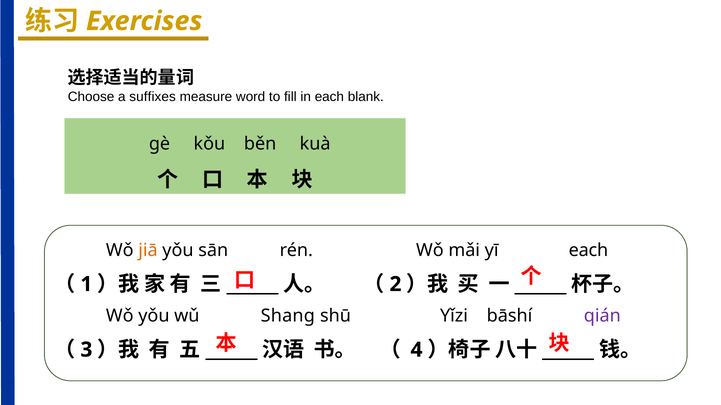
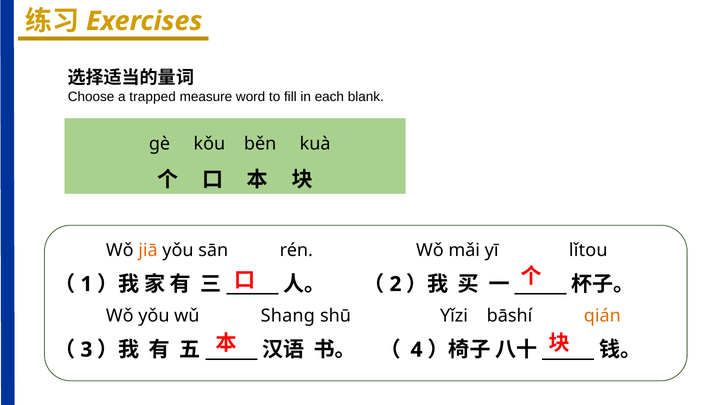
suffixes: suffixes -> trapped (153, 97)
yī each: each -> lǐtou (588, 251)
qián colour: purple -> orange (602, 316)
